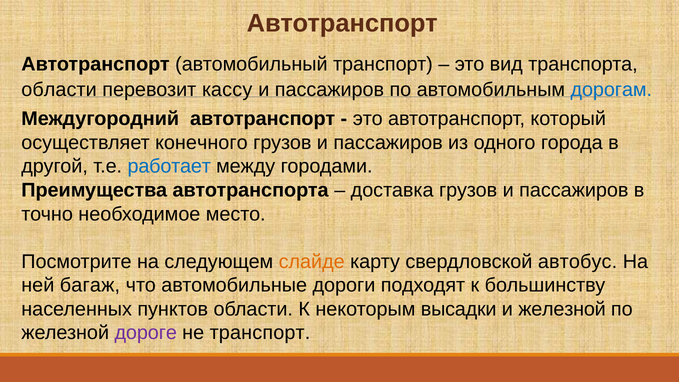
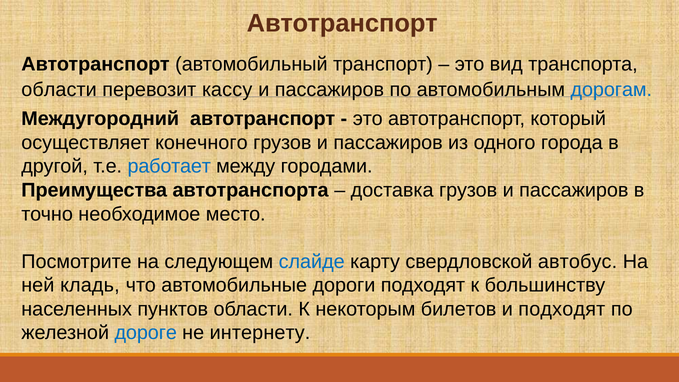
слайде colour: orange -> blue (312, 262)
багаж: багаж -> кладь (90, 285)
высадки: высадки -> билетов (459, 309)
и железной: железной -> подходят (562, 309)
дороге colour: purple -> blue (146, 333)
не транспорт: транспорт -> интернету (260, 333)
